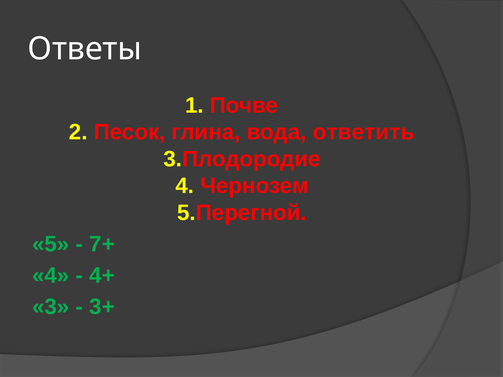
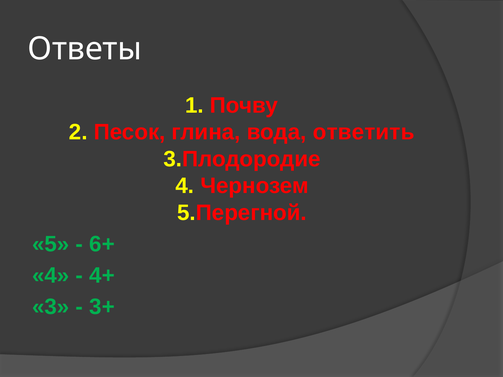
Почве: Почве -> Почву (244, 106)
7+: 7+ -> 6+ (102, 244)
